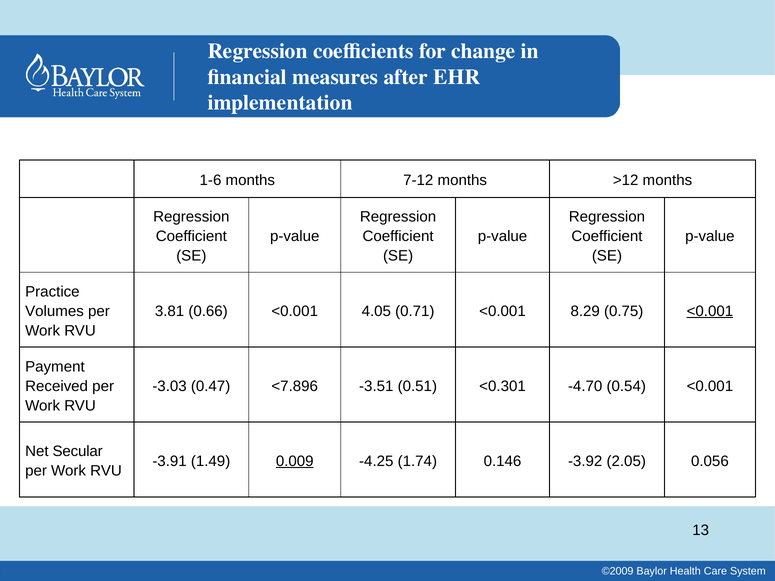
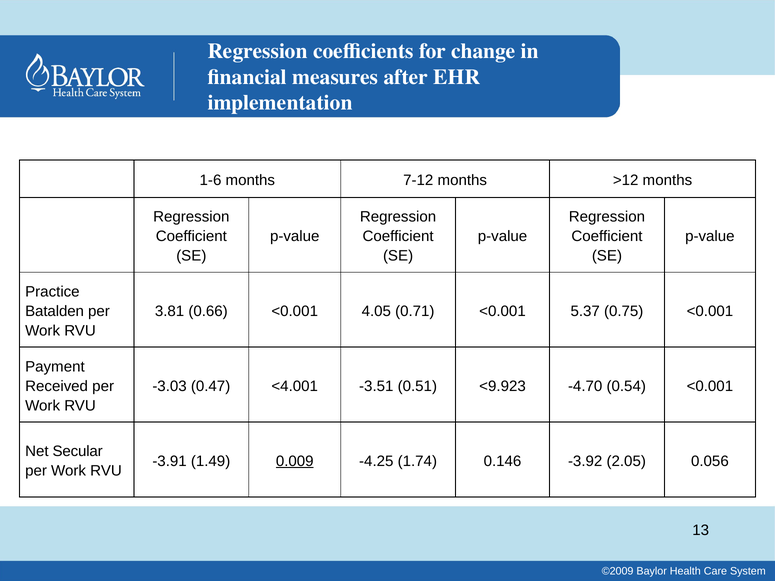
Volumes: Volumes -> Batalden (55, 311)
8.29: 8.29 -> 5.37 (585, 311)
<0.001 underline: present -> none (710, 311)
<7.896: <7.896 -> <4.001 (295, 386)
<0.301: <0.301 -> <9.923 (503, 386)
